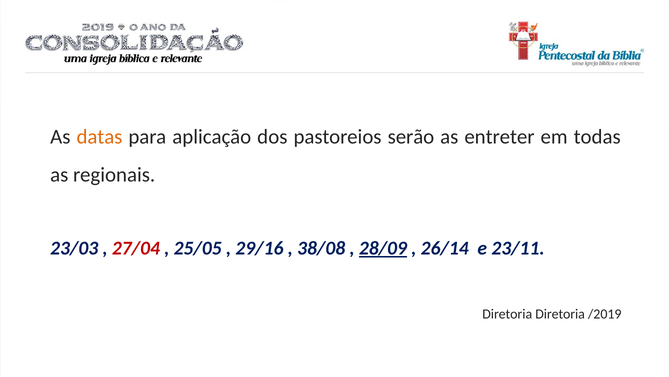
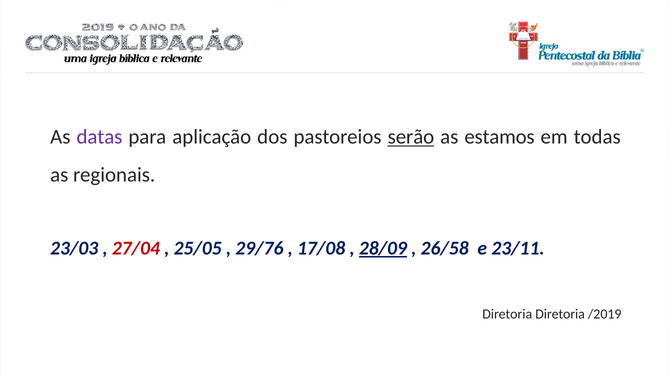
datas colour: orange -> purple (99, 137)
serão underline: none -> present (411, 137)
entreter: entreter -> estamos (500, 137)
29/16: 29/16 -> 29/76 (259, 248)
38/08: 38/08 -> 17/08 (321, 248)
26/14: 26/14 -> 26/58 (445, 248)
